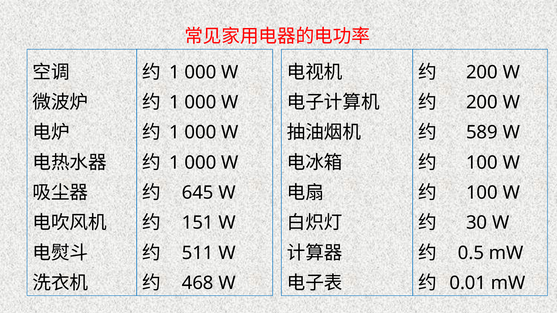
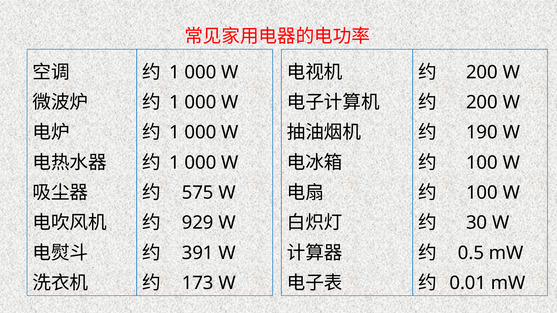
589: 589 -> 190 (482, 132)
645: 645 -> 575 (198, 192)
151: 151 -> 929 (198, 223)
511: 511 -> 391 (198, 253)
468: 468 -> 173 (198, 283)
